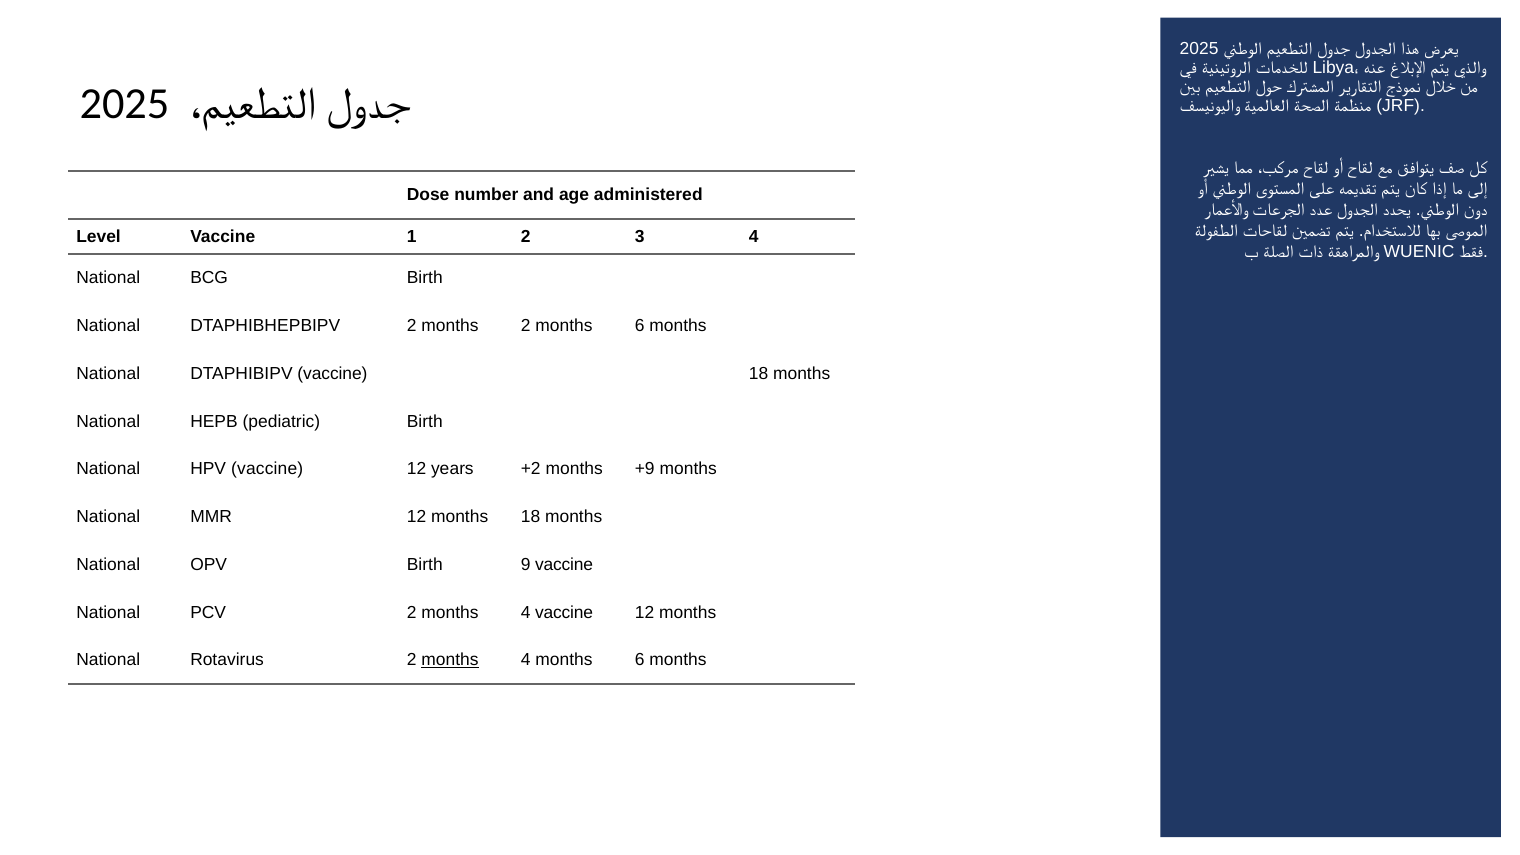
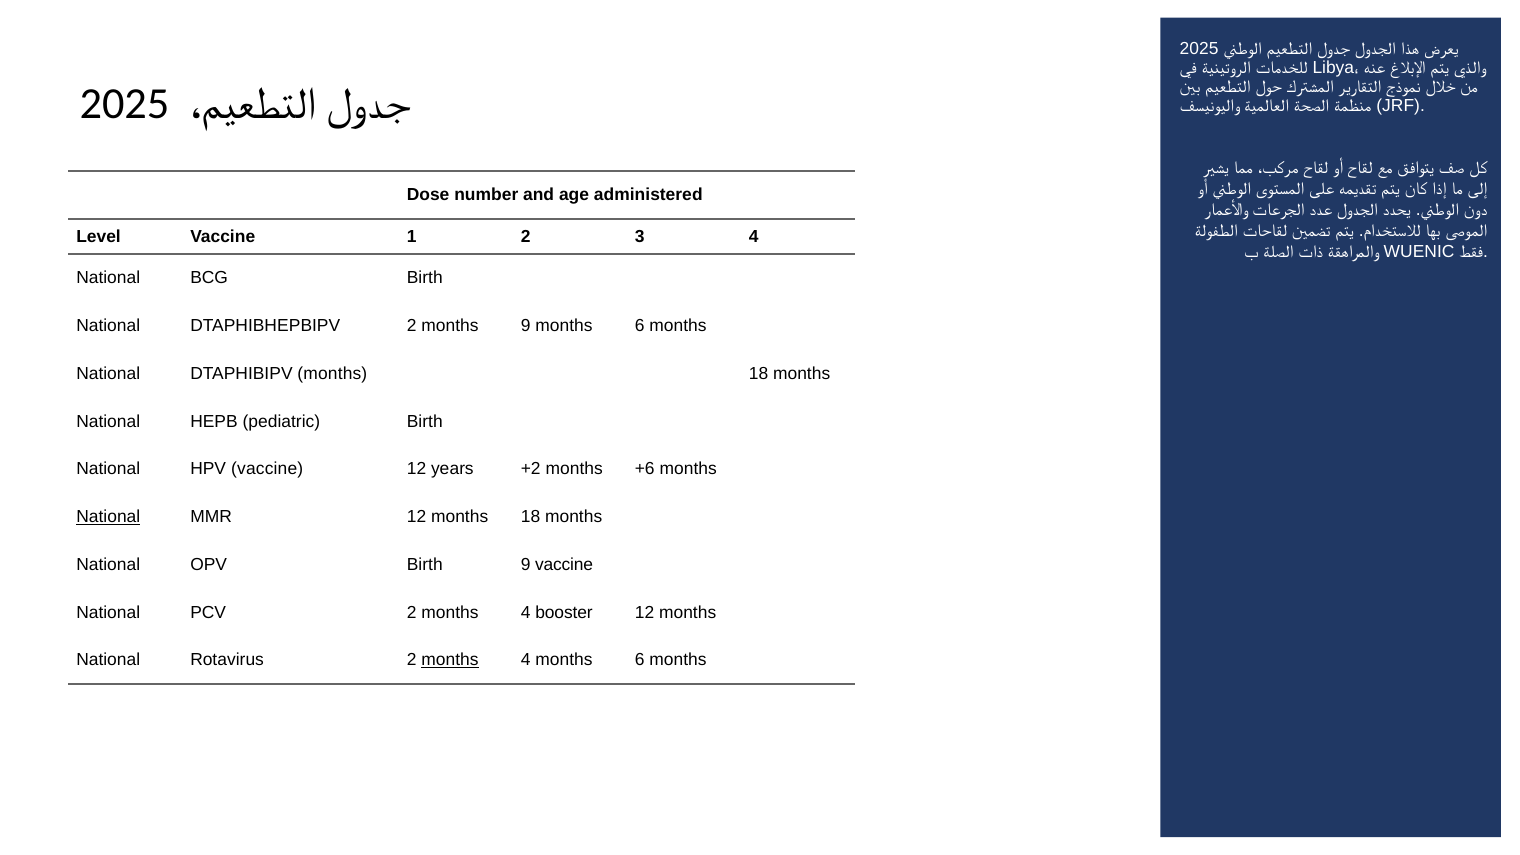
months 2: 2 -> 9 (526, 326)
DTAPHIBIPV vaccine: vaccine -> months (332, 374)
+9: +9 -> +6 (645, 469)
National underline: none -> present (108, 517)
4 vaccine: vaccine -> booster (564, 612)
